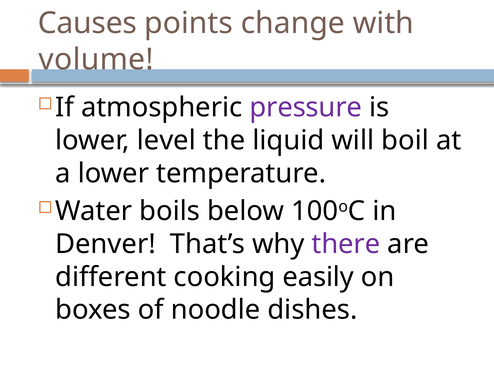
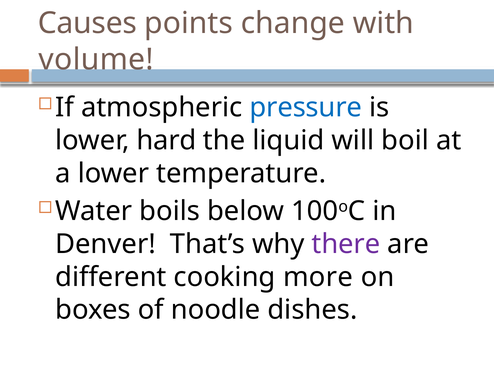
pressure colour: purple -> blue (306, 107)
level: level -> hard (166, 140)
easily: easily -> more (318, 277)
